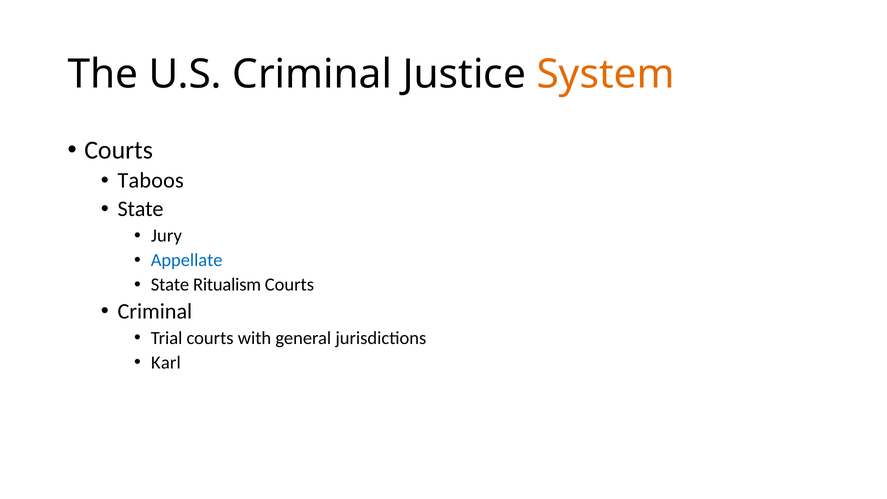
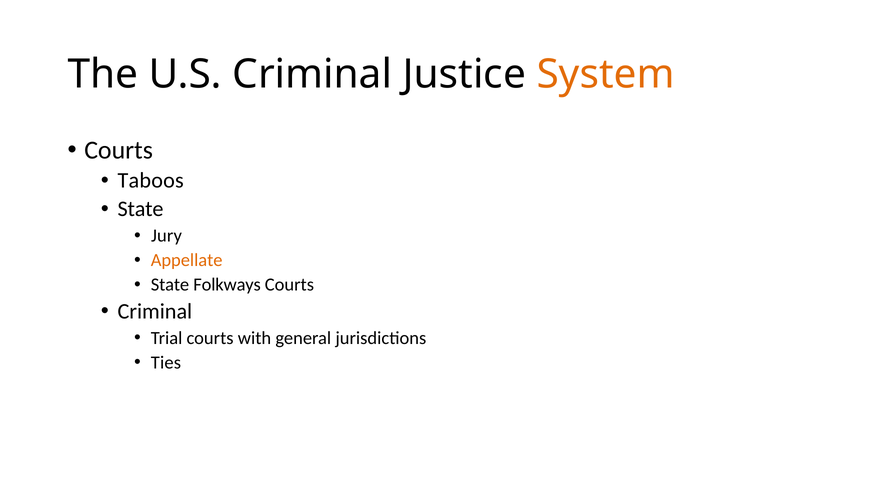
Appellate colour: blue -> orange (187, 260)
Ritualism: Ritualism -> Folkways (227, 285)
Karl: Karl -> Ties (166, 362)
